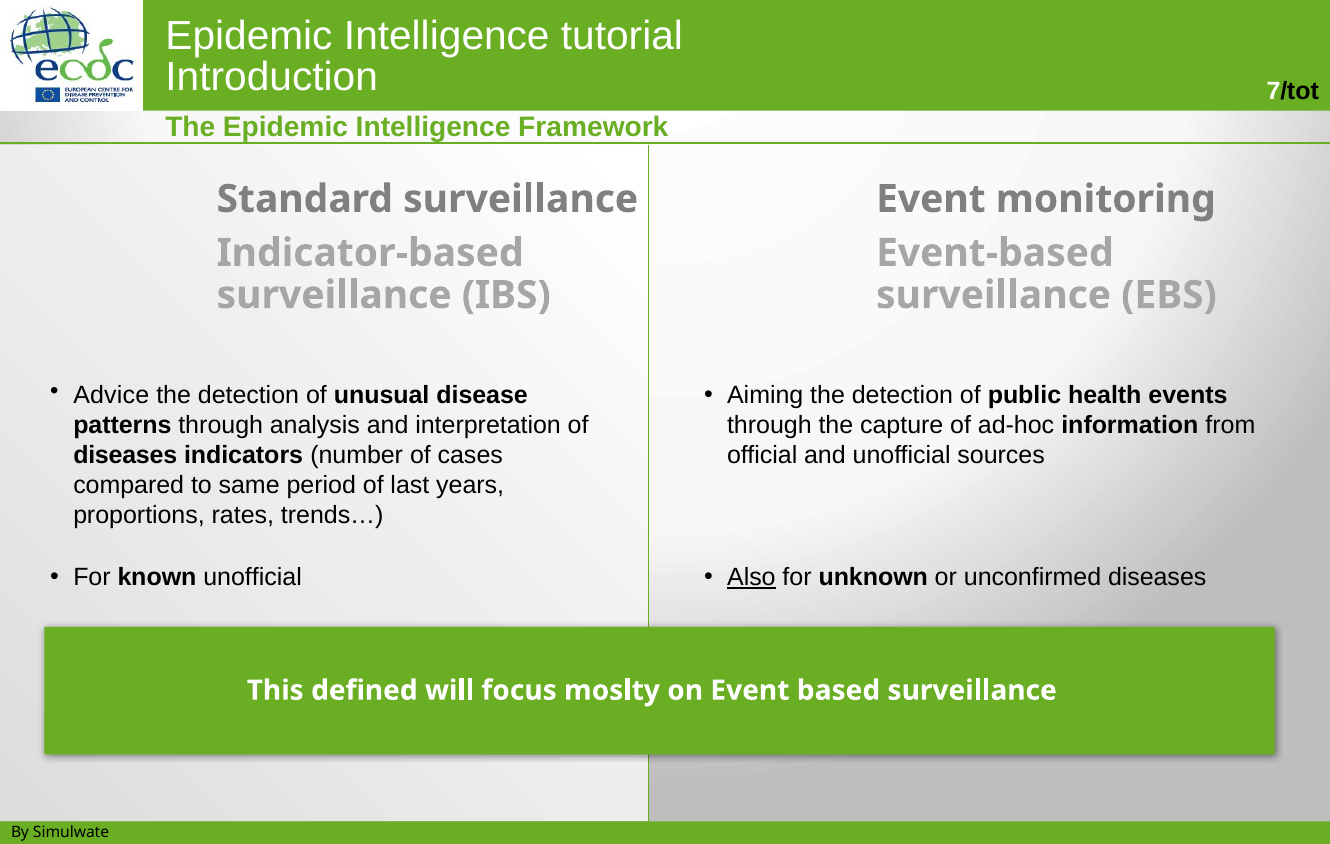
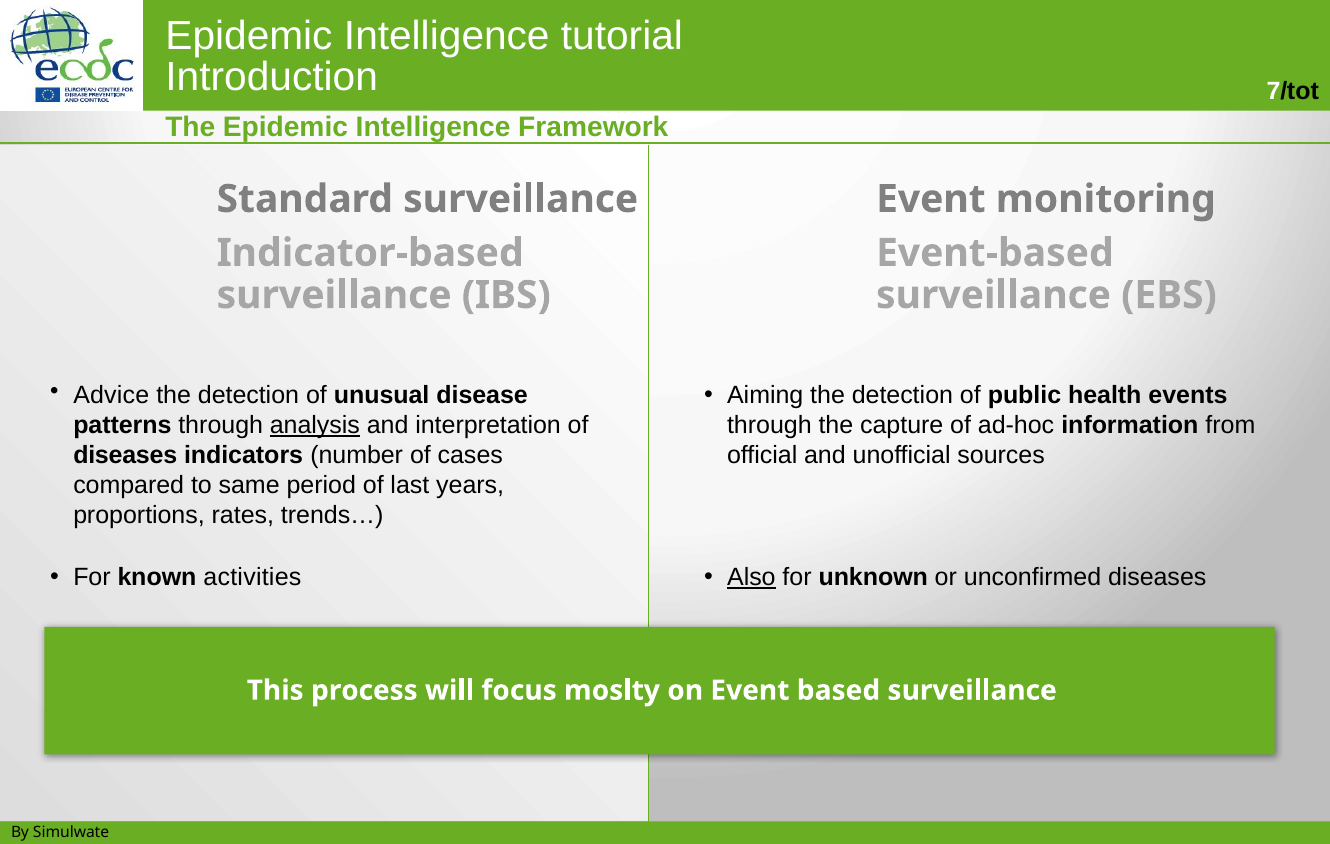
analysis underline: none -> present (315, 426)
known unofficial: unofficial -> activities (252, 578)
defined: defined -> process (364, 691)
